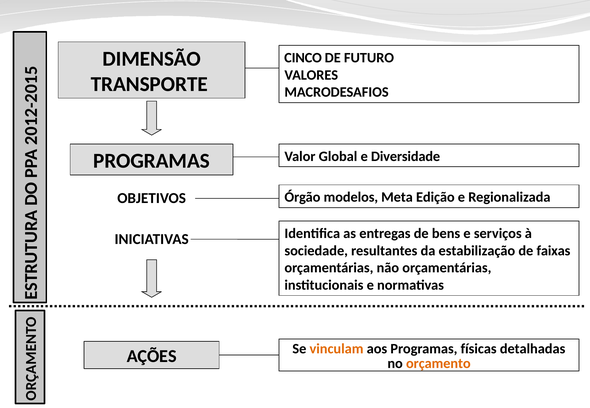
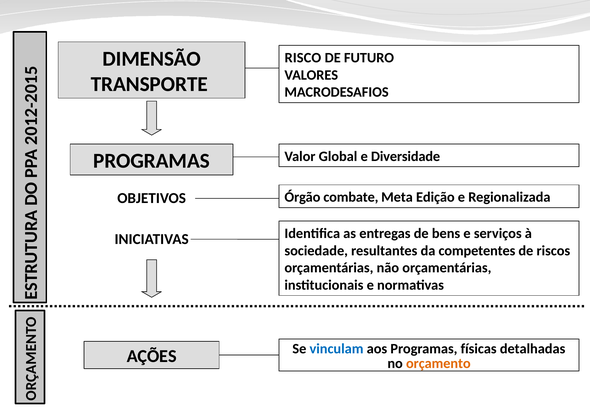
CINCO: CINCO -> RISCO (303, 58)
modelos: modelos -> combate (351, 197)
estabilização: estabilização -> competentes (477, 251)
faixas: faixas -> riscos (553, 251)
vinculam colour: orange -> blue (336, 349)
